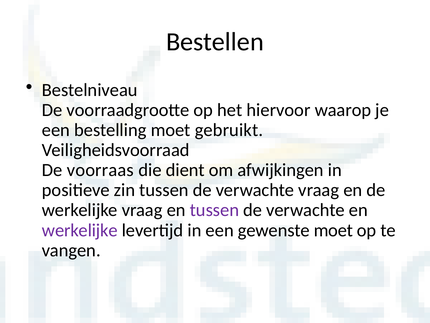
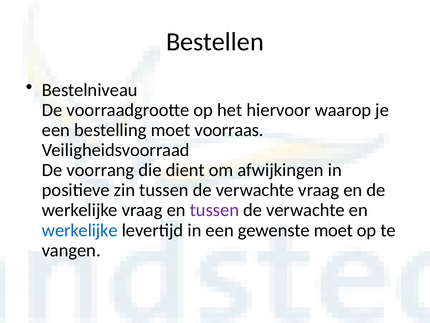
gebruikt: gebruikt -> voorraas (229, 130)
voorraas: voorraas -> voorrang (100, 170)
werkelijke colour: purple -> blue (80, 230)
